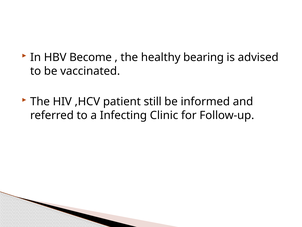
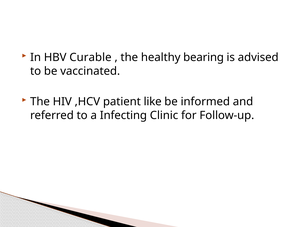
Become: Become -> Curable (90, 57)
still: still -> like (153, 101)
